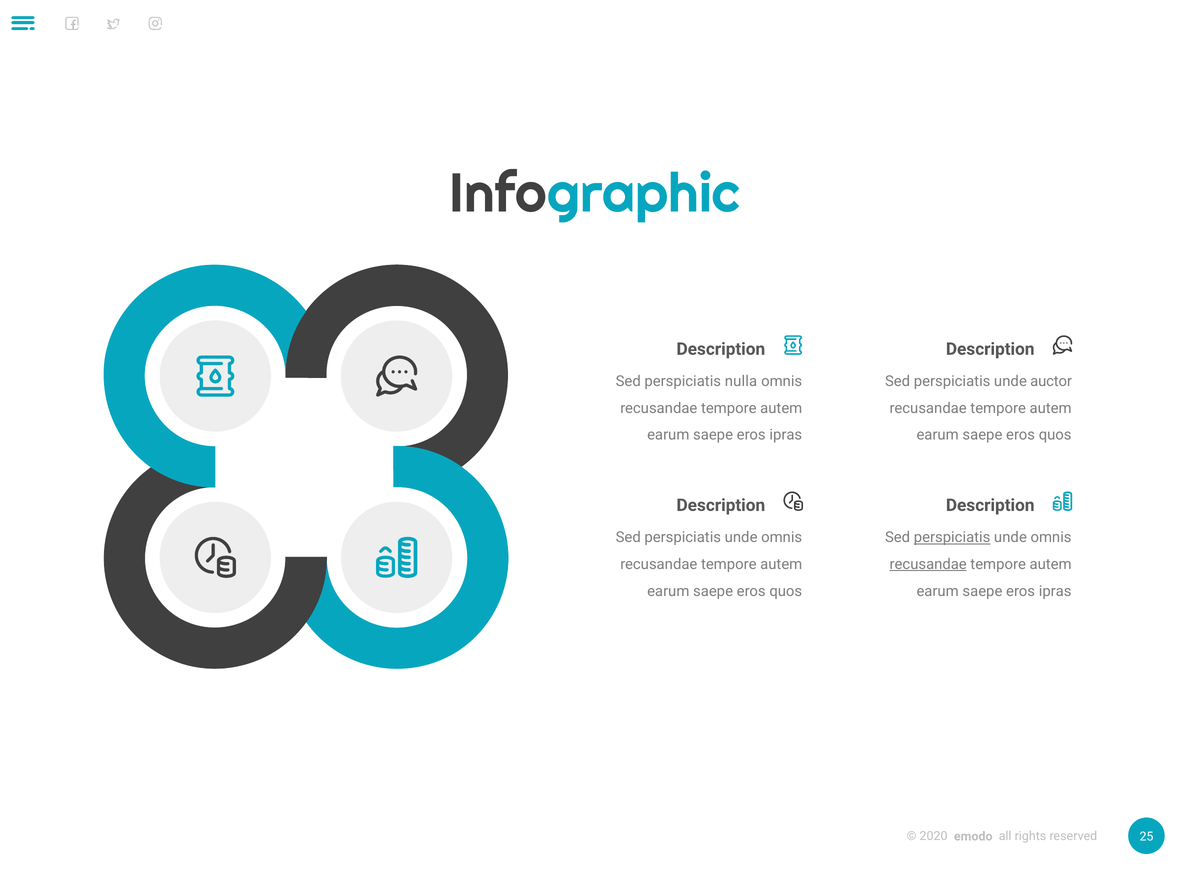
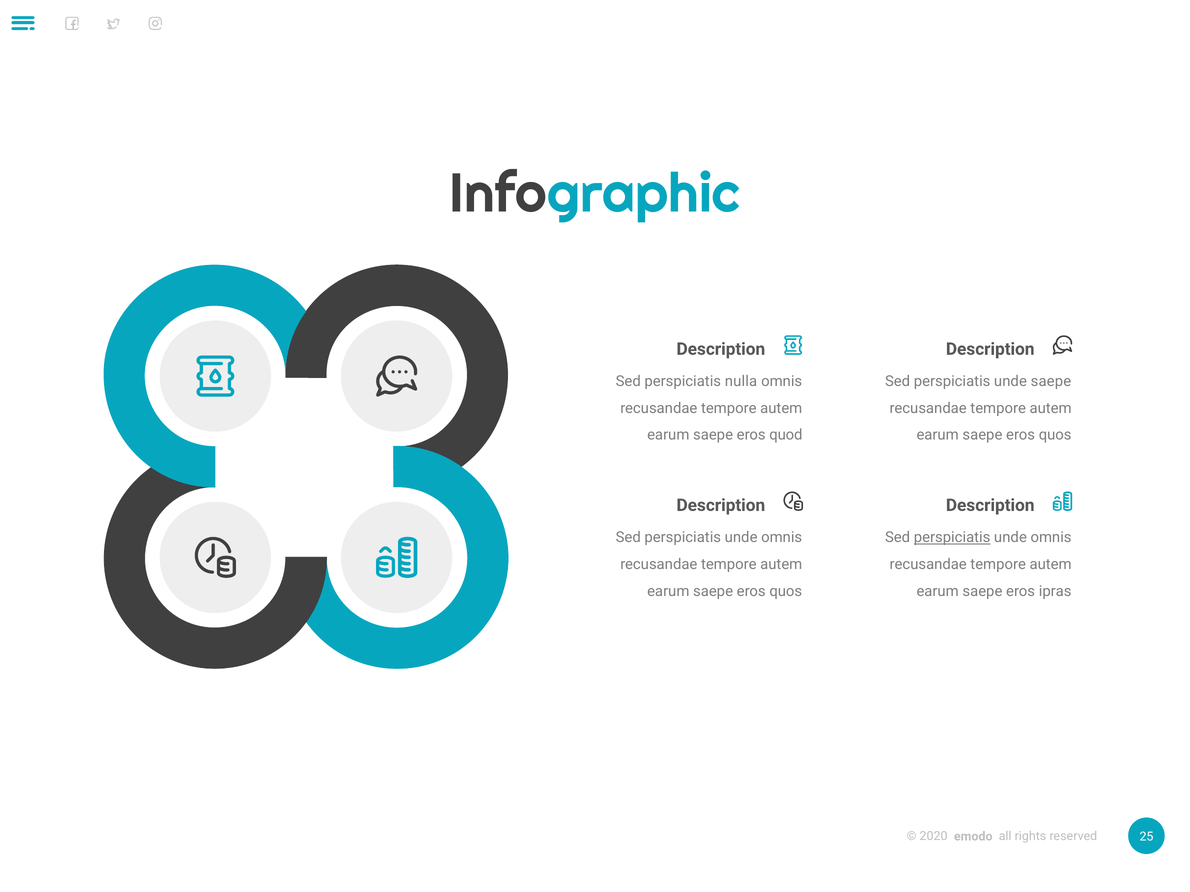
unde auctor: auctor -> saepe (1051, 382)
ipras: ipras -> quod (786, 435)
recusandae underline: present -> none (928, 565)
